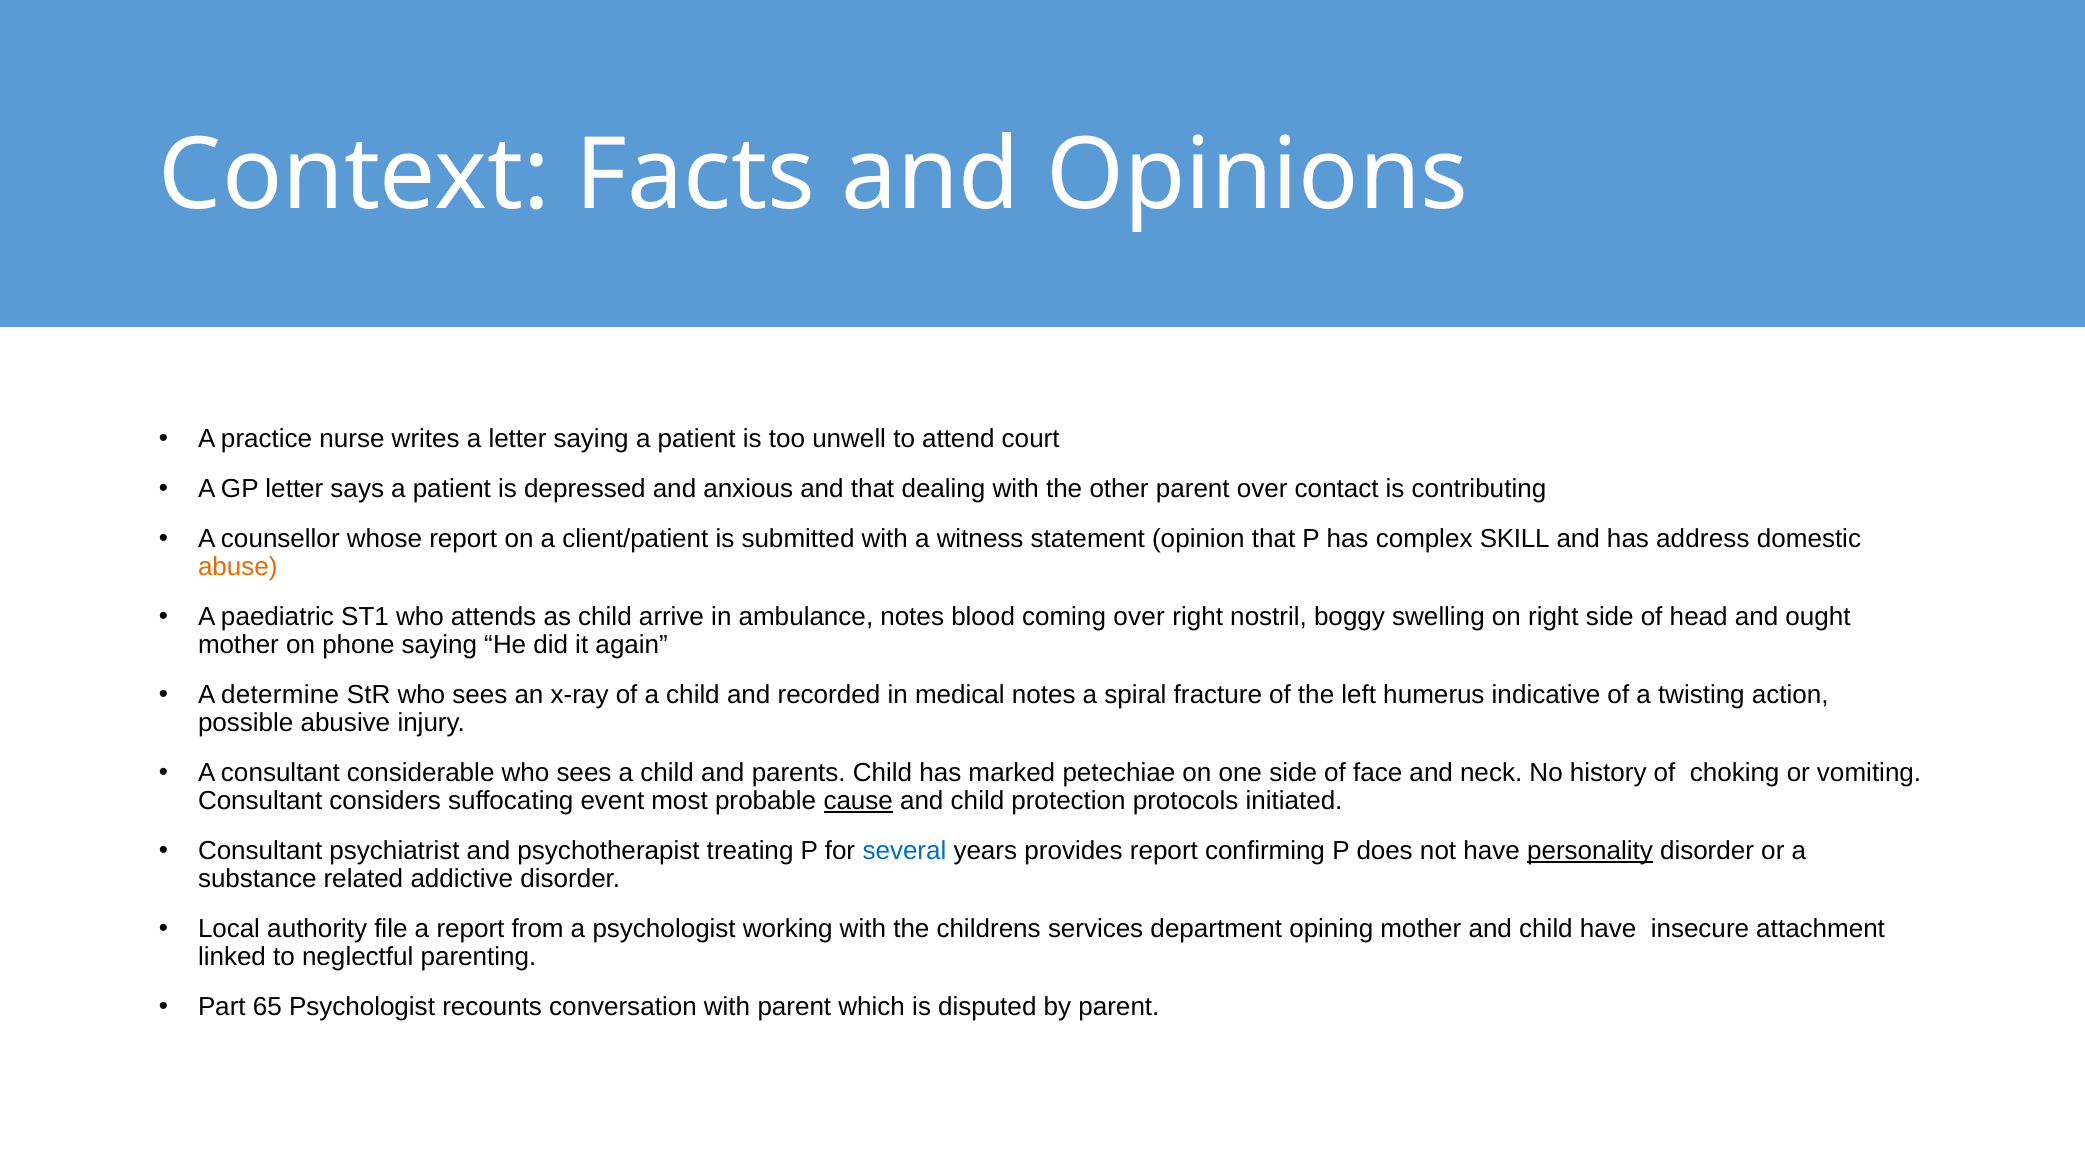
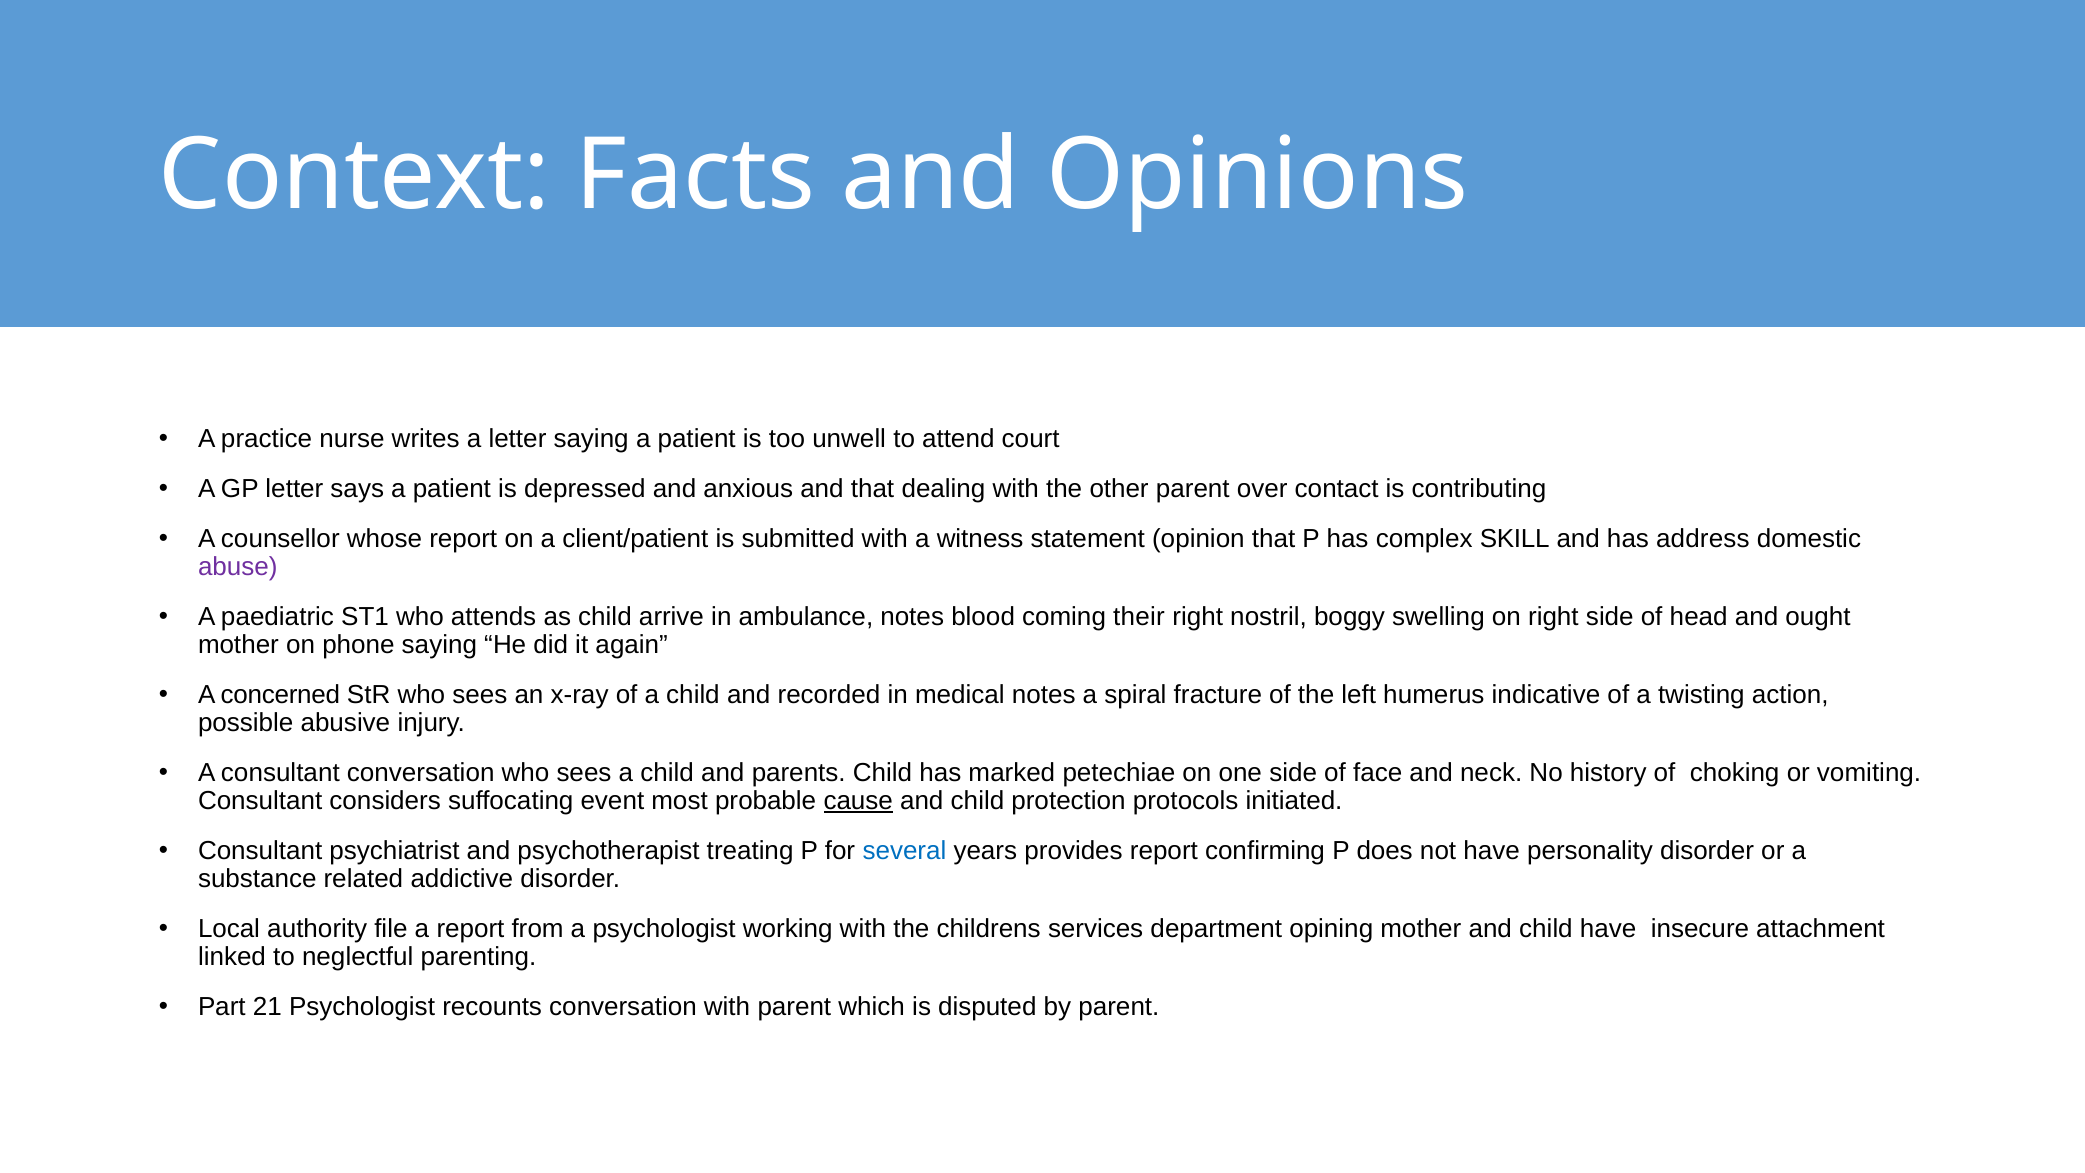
abuse colour: orange -> purple (238, 567)
coming over: over -> their (1139, 616)
determine: determine -> concerned (280, 694)
consultant considerable: considerable -> conversation (421, 772)
personality underline: present -> none (1590, 850)
65: 65 -> 21 (267, 1006)
